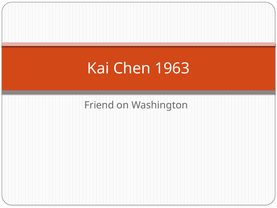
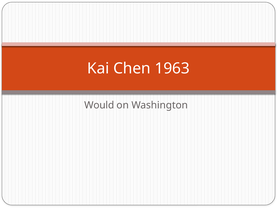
Friend: Friend -> Would (99, 105)
